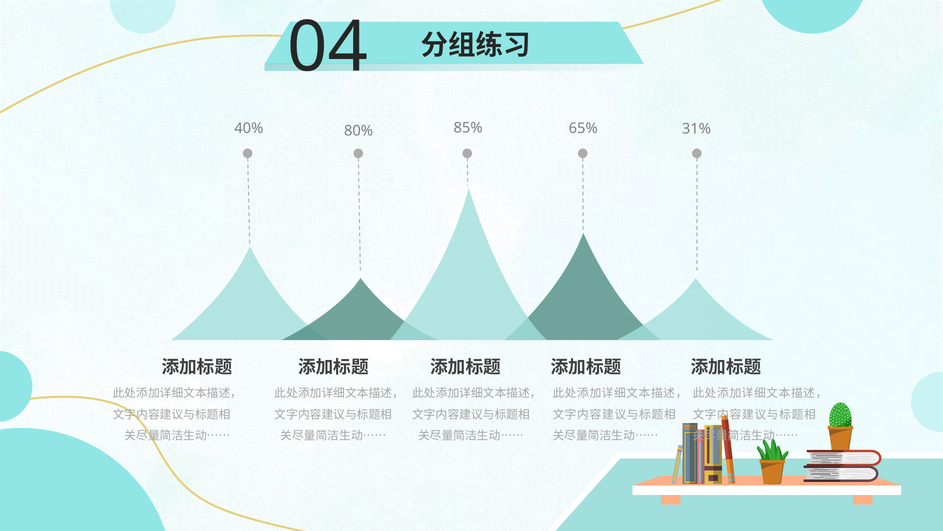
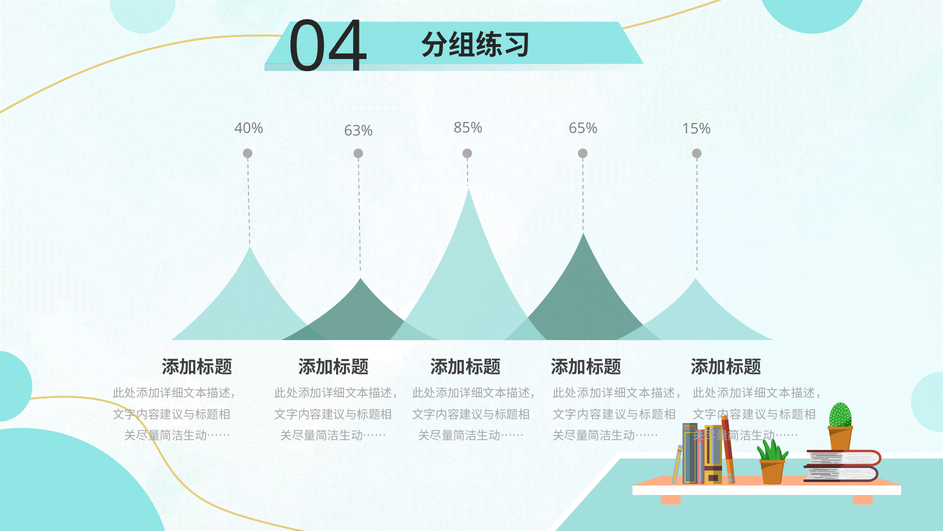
31%: 31% -> 15% (696, 129)
80%: 80% -> 63% (359, 131)
